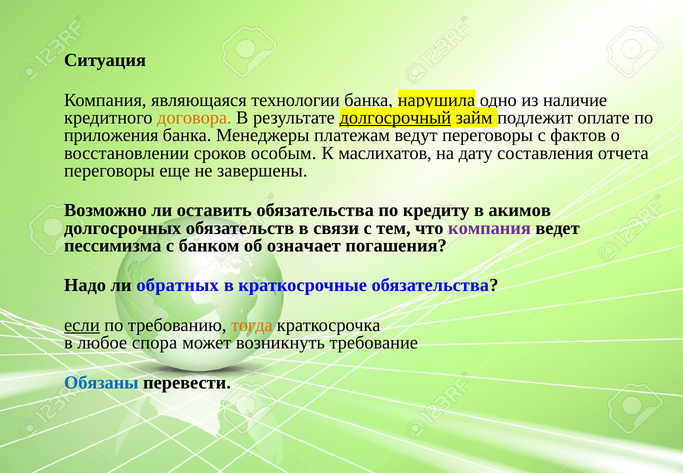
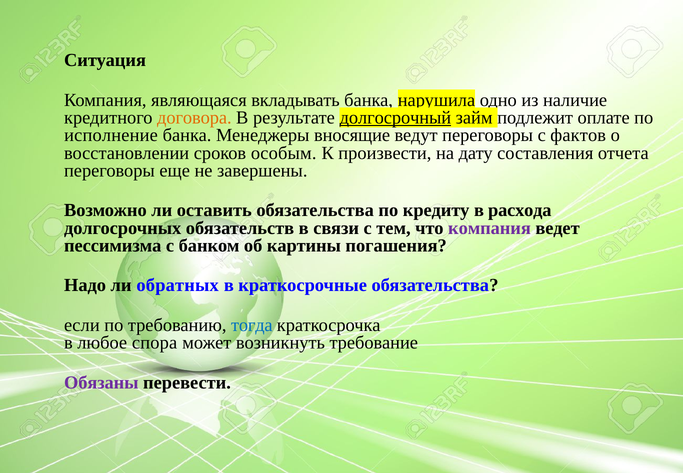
технологии: технологии -> вкладывать (296, 100)
приложения: приложения -> исполнение (111, 135)
платежам: платежам -> вносящие (352, 135)
маслихатов: маслихатов -> произвести (385, 153)
акимов: акимов -> расхода (520, 210)
означает: означает -> картины (304, 246)
если underline: present -> none (82, 325)
тогда colour: orange -> blue (252, 325)
Обязаны colour: blue -> purple (101, 382)
